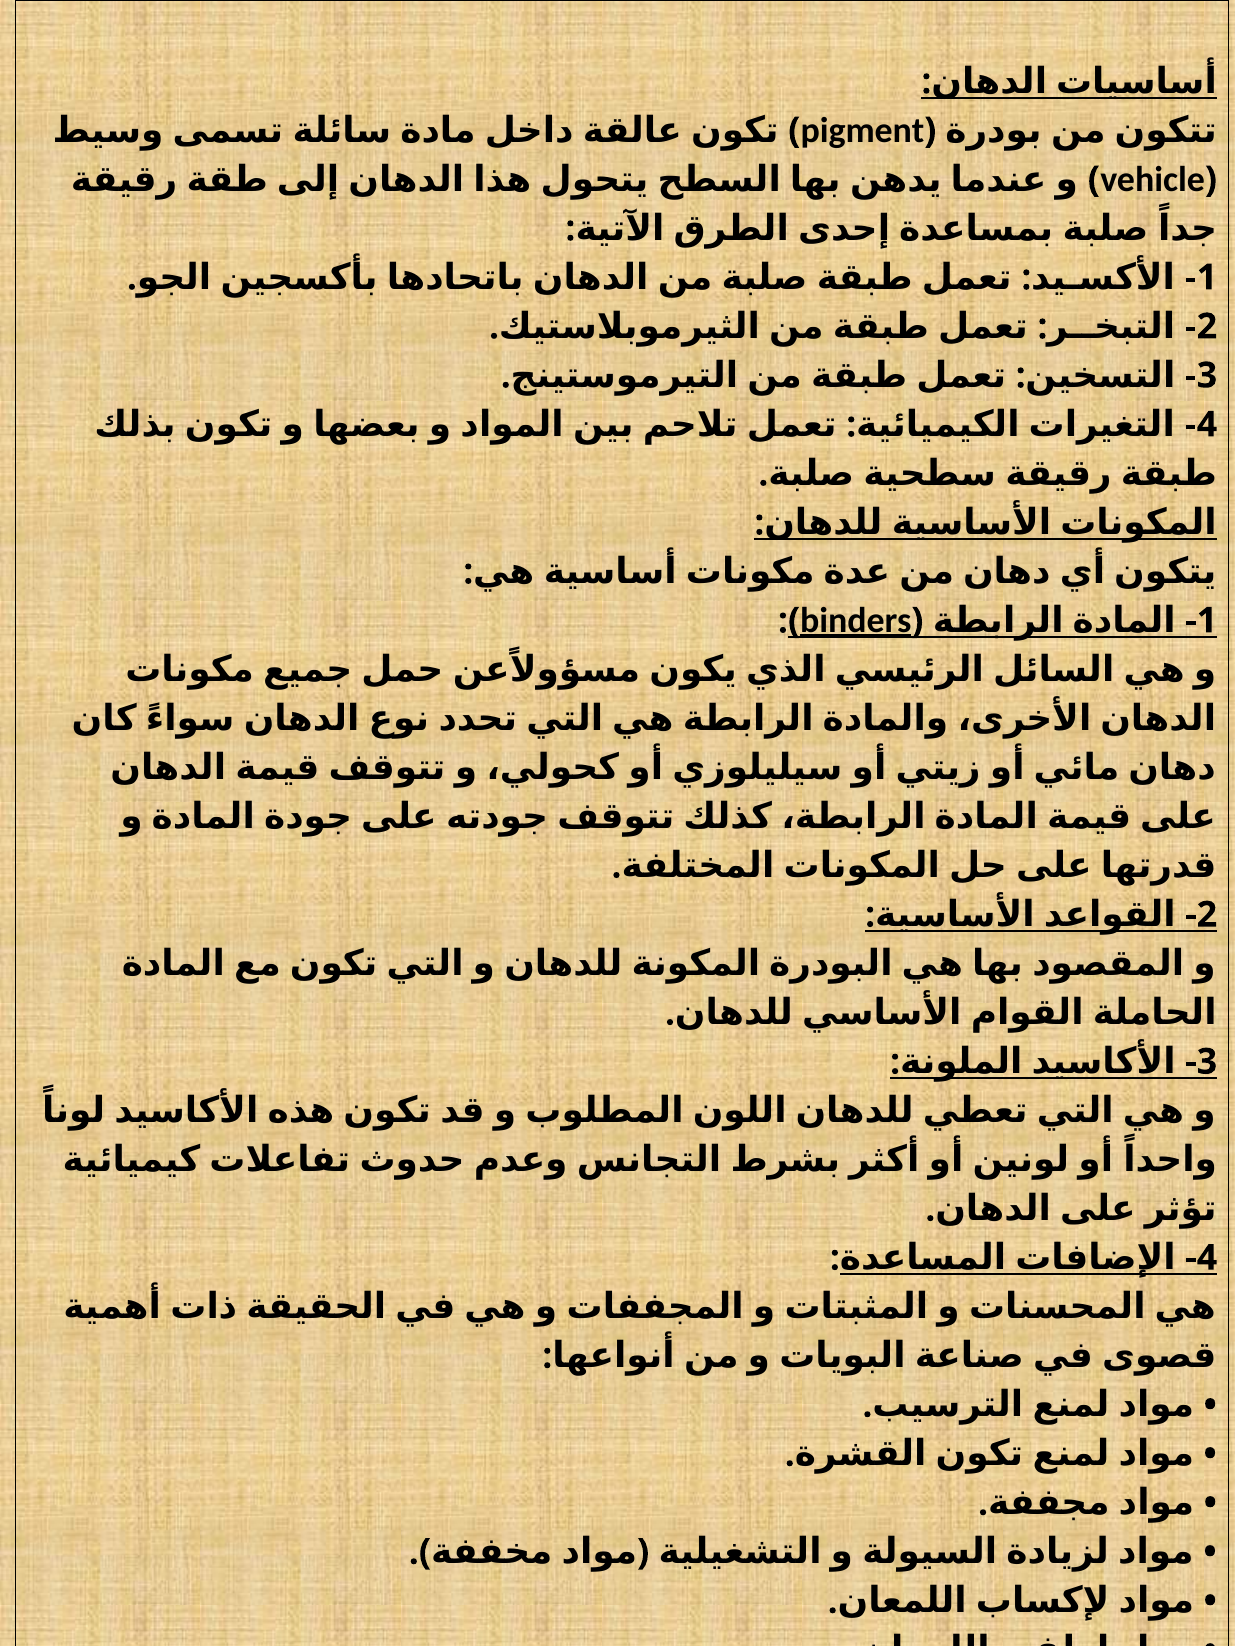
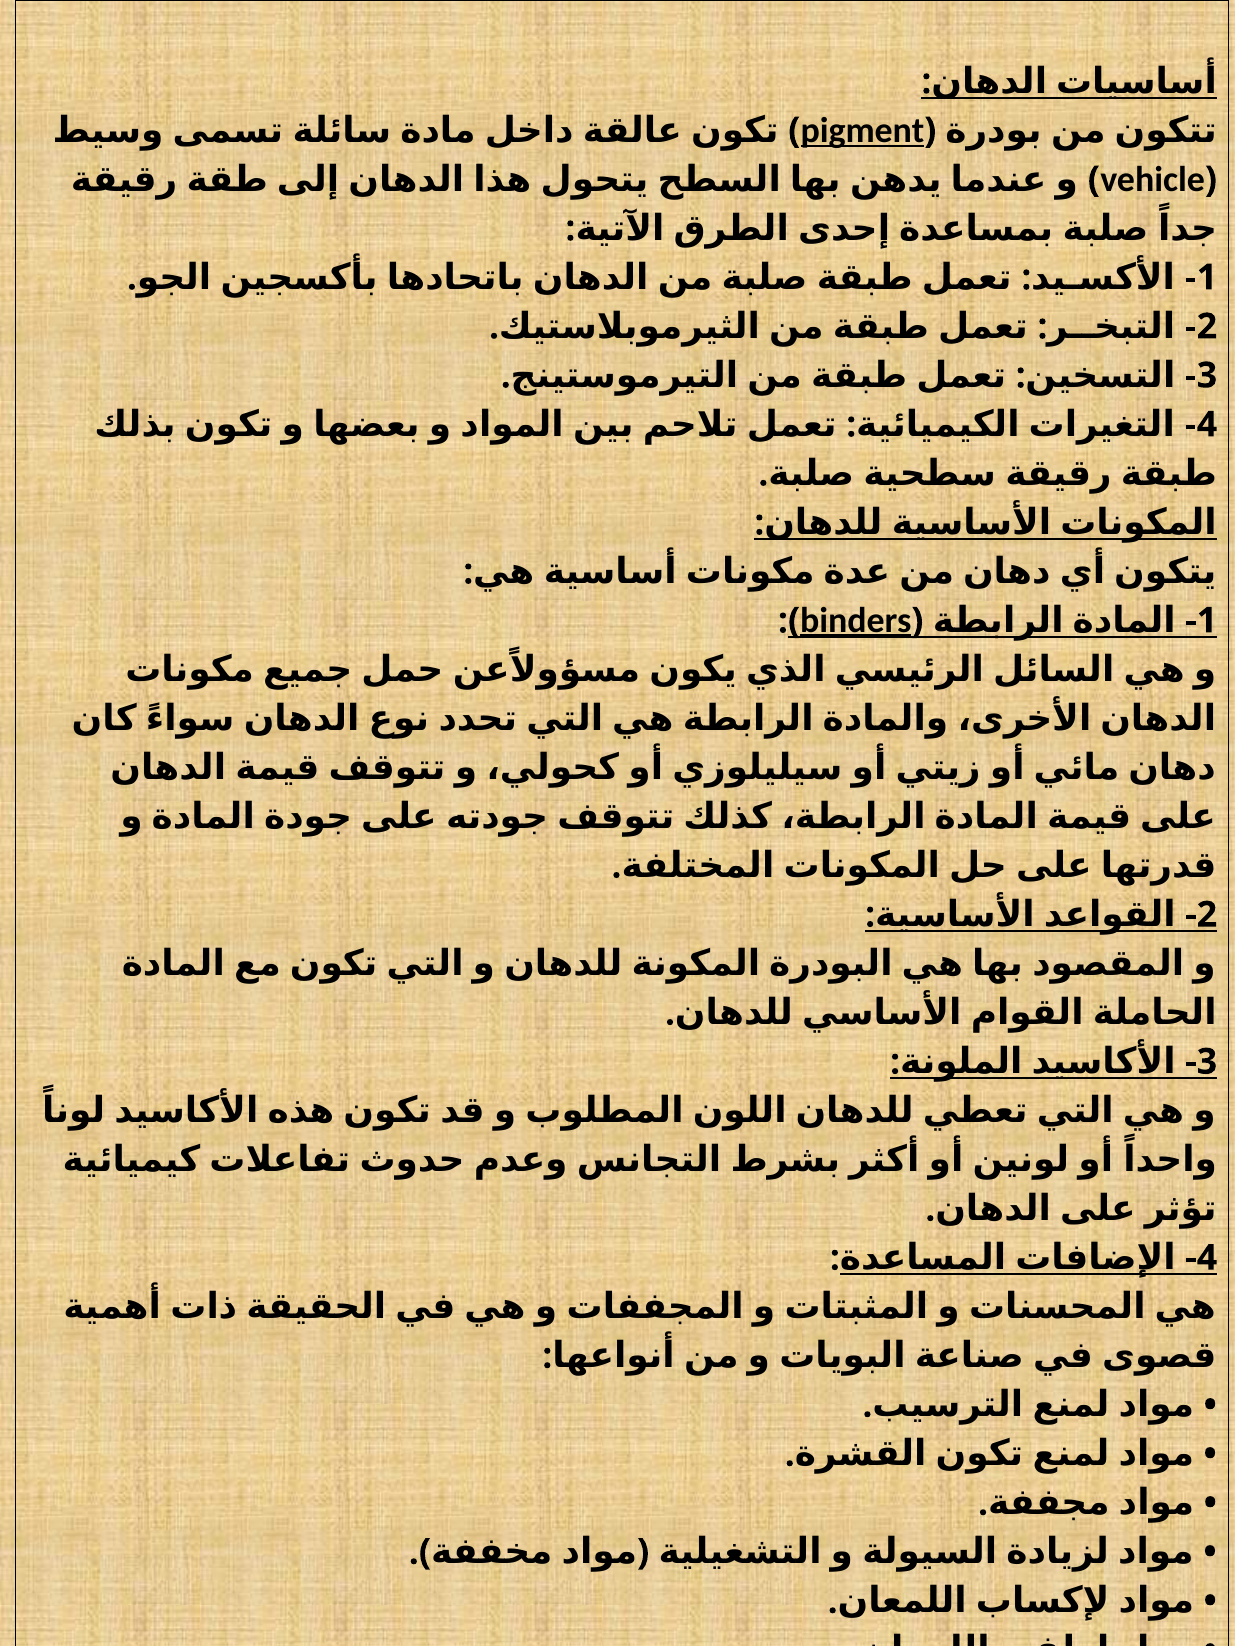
pigment underline: none -> present (863, 130)
